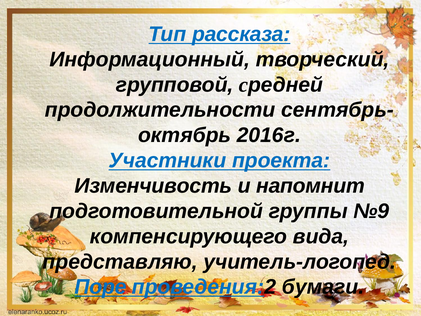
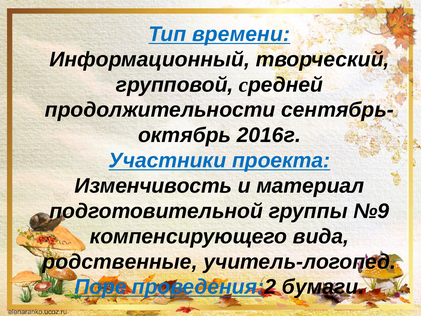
рассказа: рассказа -> времени (241, 34)
напомнит: напомнит -> материал (310, 186)
представляю: представляю -> родственные (120, 262)
